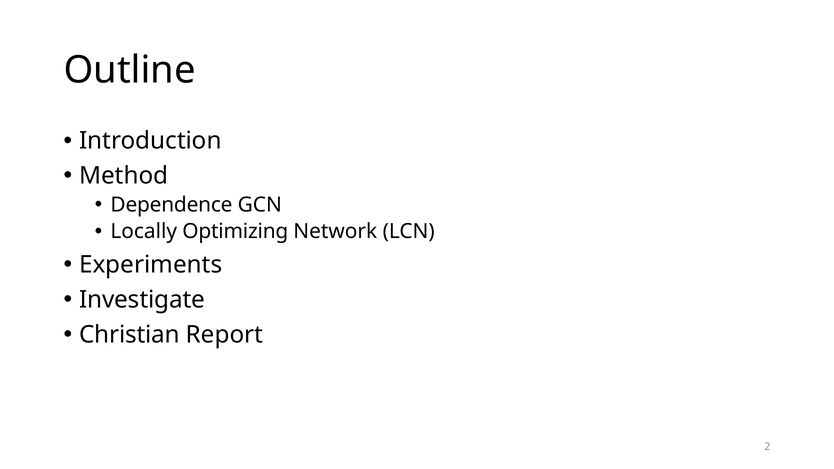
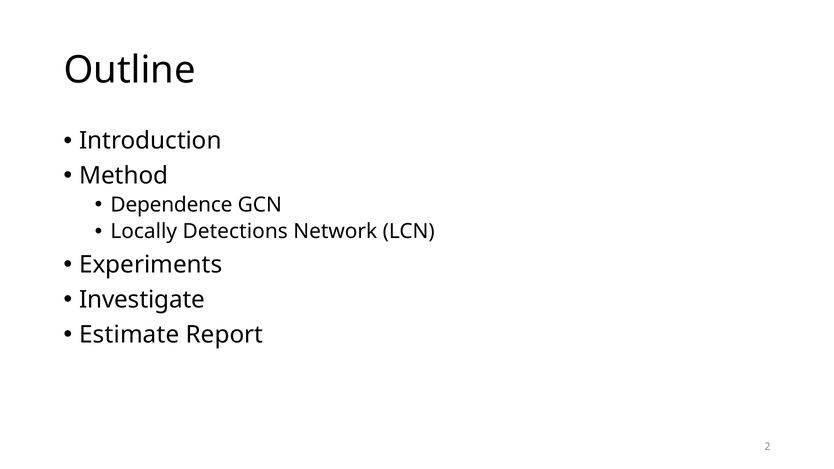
Optimizing: Optimizing -> Detections (235, 232)
Christian: Christian -> Estimate (129, 335)
